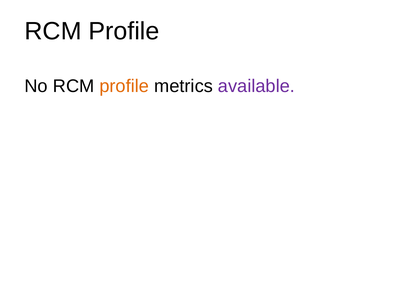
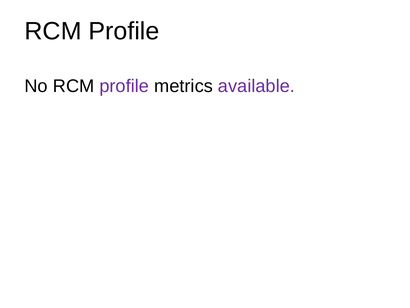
profile colour: orange -> purple (124, 86)
